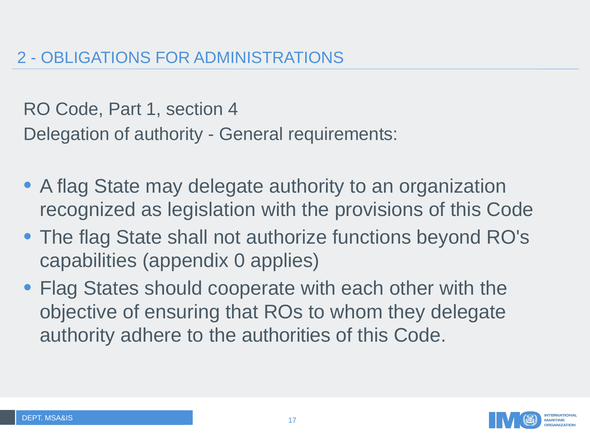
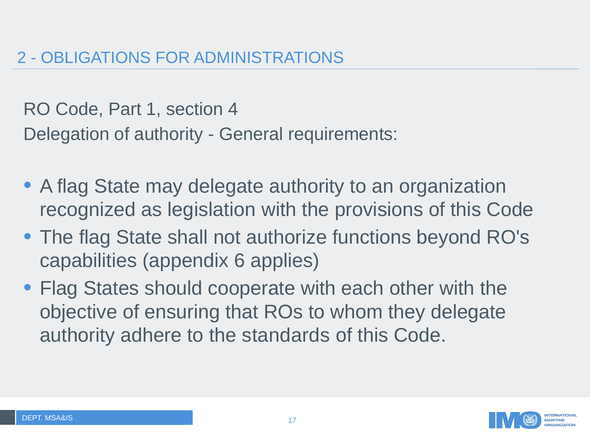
0: 0 -> 6 (240, 261)
authorities: authorities -> standards (286, 336)
